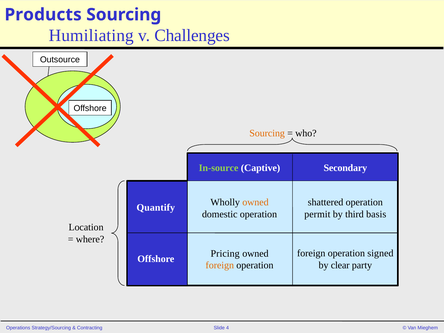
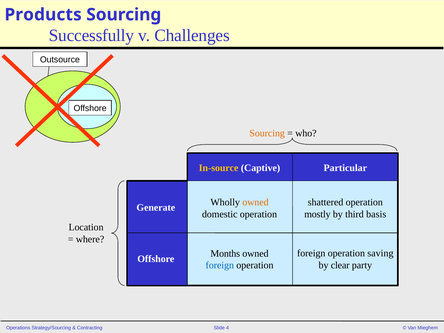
Humiliating: Humiliating -> Successfully (92, 35)
In-source colour: light green -> yellow (219, 168)
Secondary: Secondary -> Particular (345, 168)
Quantify: Quantify -> Generate (156, 208)
permit: permit -> mostly (317, 214)
signed: signed -> saving (380, 253)
Pricing: Pricing -> Months (225, 253)
foreign colour: orange -> blue (220, 265)
